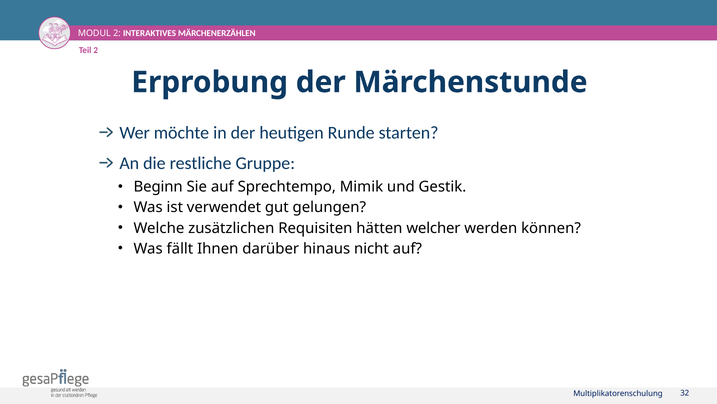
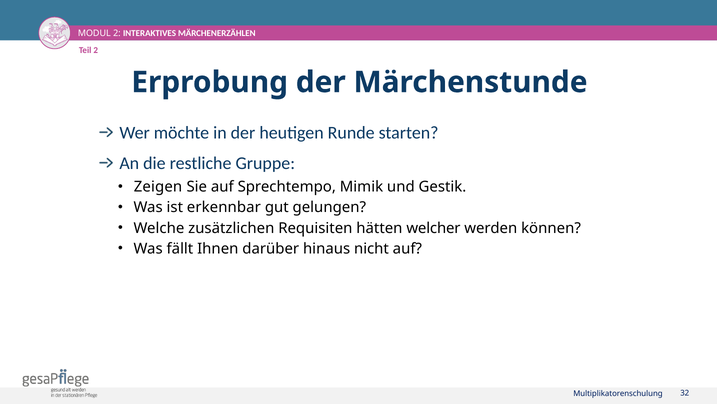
Beginn: Beginn -> Zeigen (158, 187)
verwendet: verwendet -> erkennbar (224, 207)
